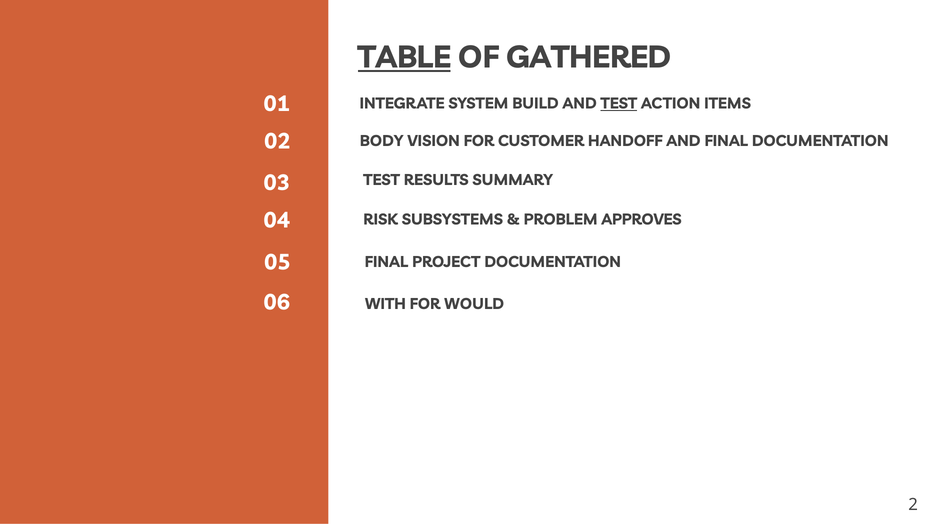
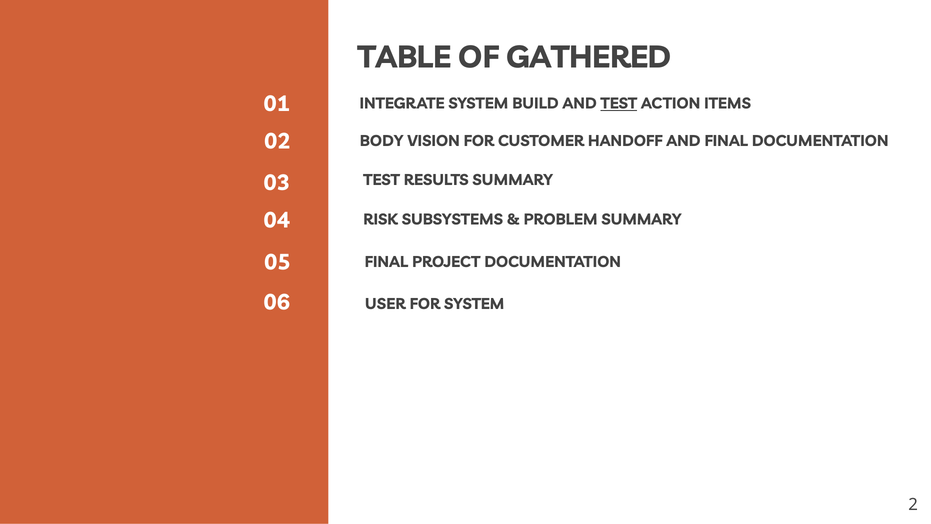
TABLE underline: present -> none (404, 58)
PROBLEM APPROVES: APPROVES -> SUMMARY (642, 220)
WITH: WITH -> USER (385, 304)
FOR WOULD: WOULD -> SYSTEM (474, 304)
